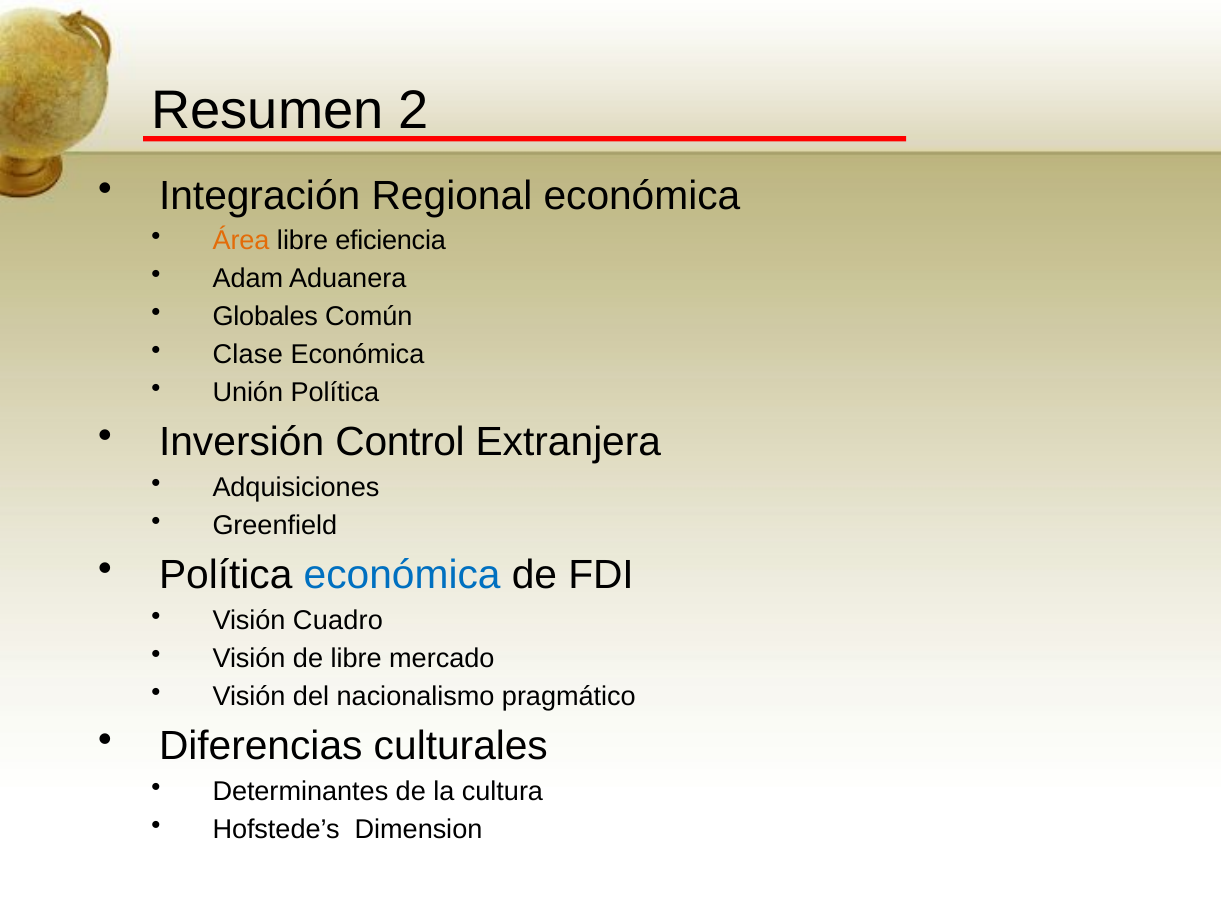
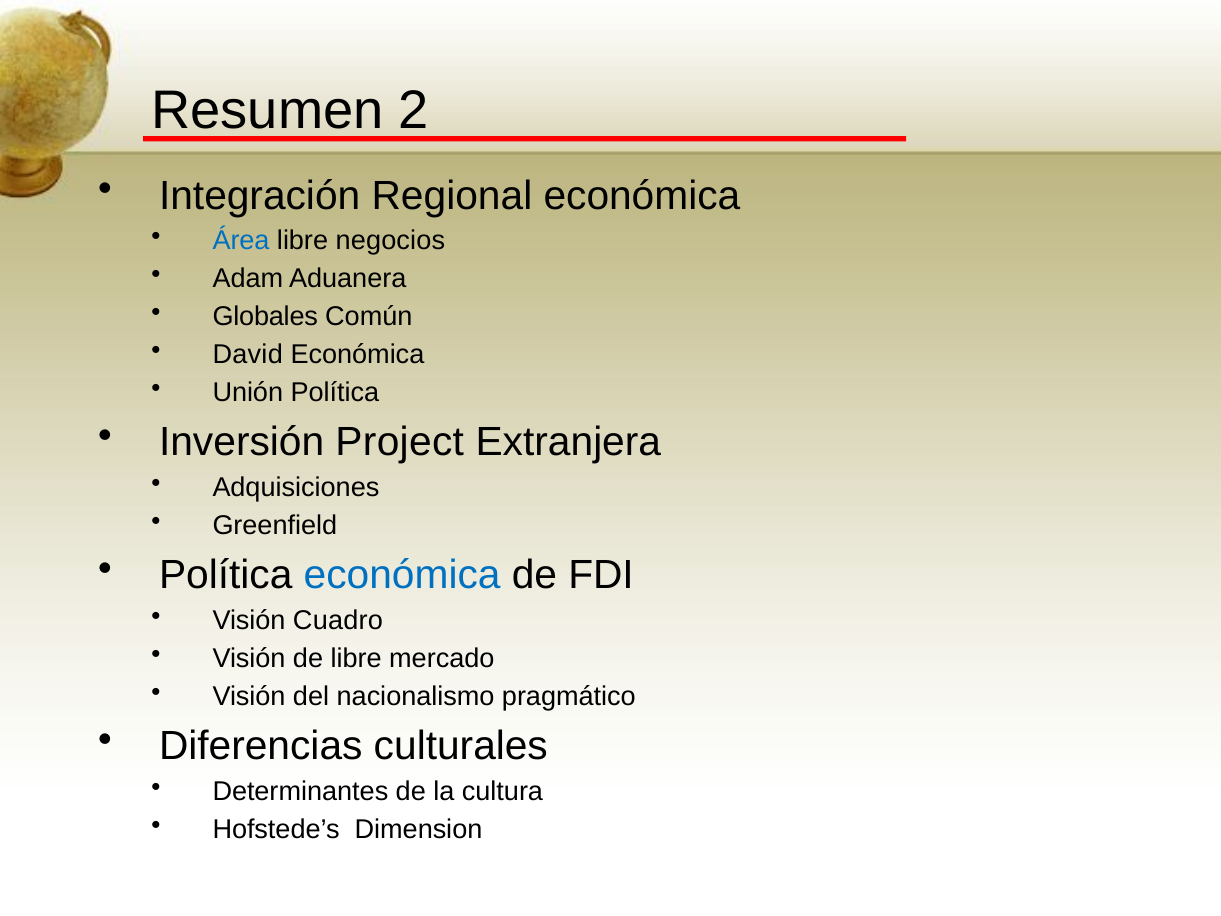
Área colour: orange -> blue (241, 241)
eficiencia: eficiencia -> negocios (390, 241)
Clase: Clase -> David (248, 355)
Control: Control -> Project (400, 442)
